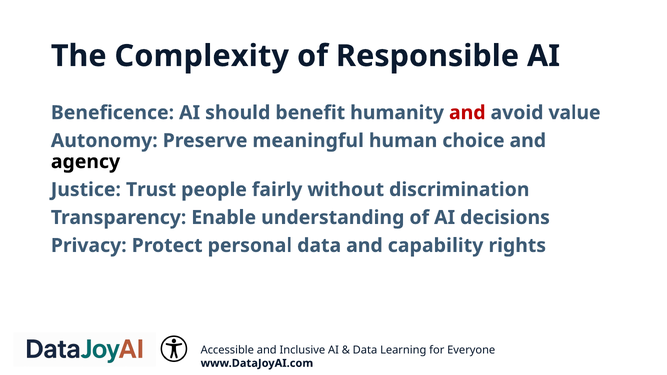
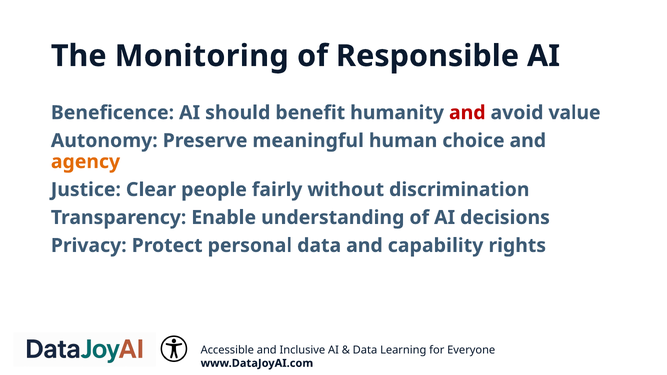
Complexity: Complexity -> Monitoring (202, 56)
agency colour: black -> orange (85, 162)
Trust: Trust -> Clear (151, 190)
